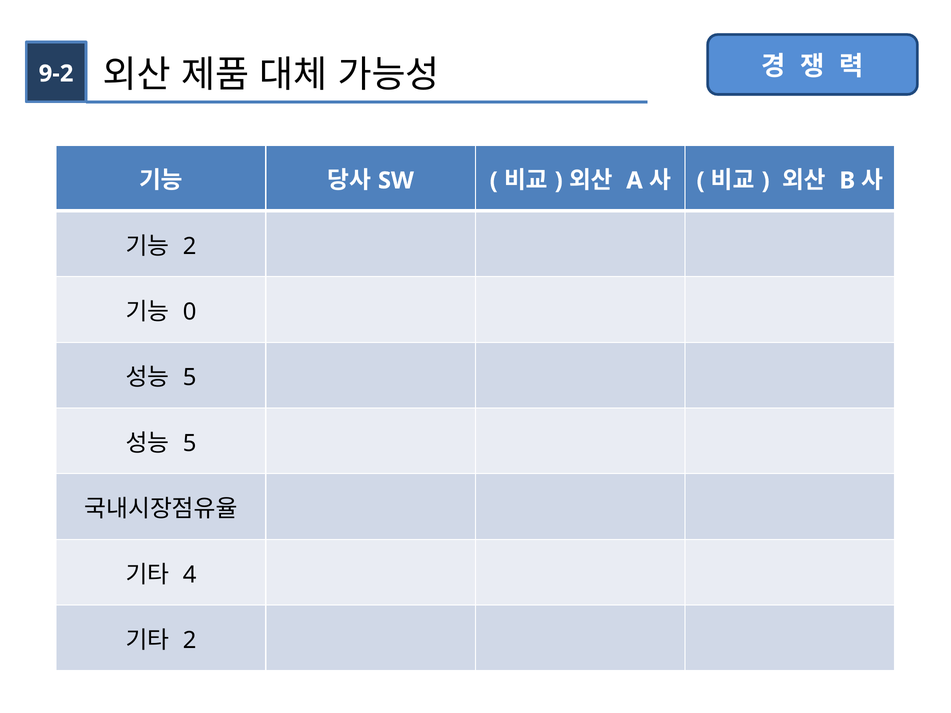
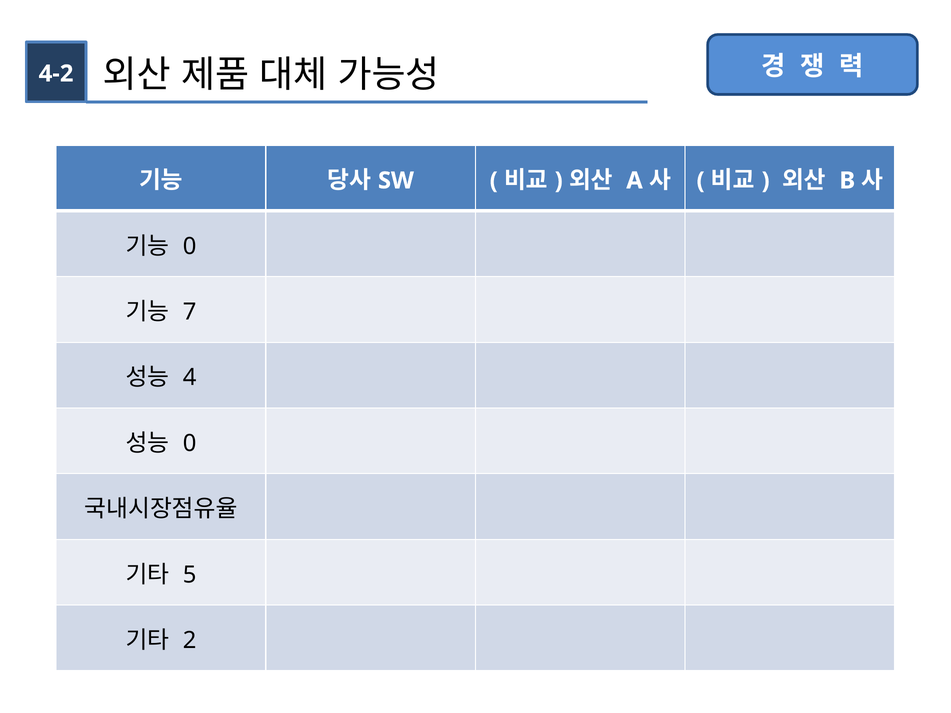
9-2: 9-2 -> 4-2 (56, 74)
2: 2 -> 0 (190, 246)
0: 0 -> 7 (190, 312)
5: 5 -> 4 (190, 378)
5: 5 -> 0 (190, 443)
4: 4 -> 5 (190, 575)
